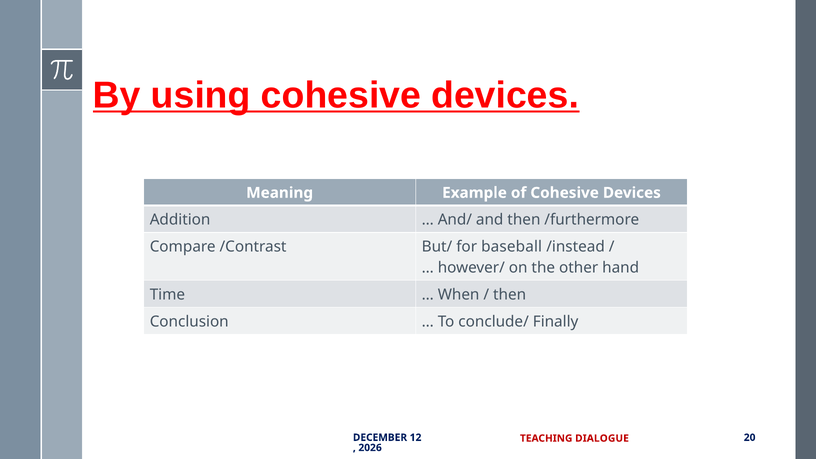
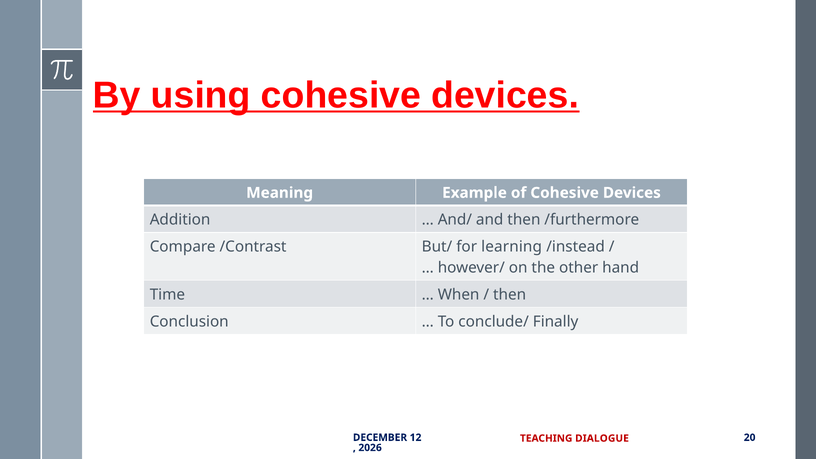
baseball: baseball -> learning (512, 247)
